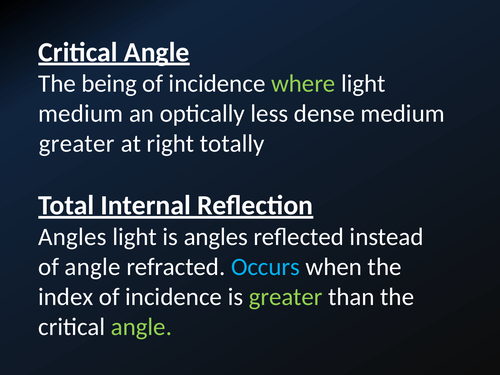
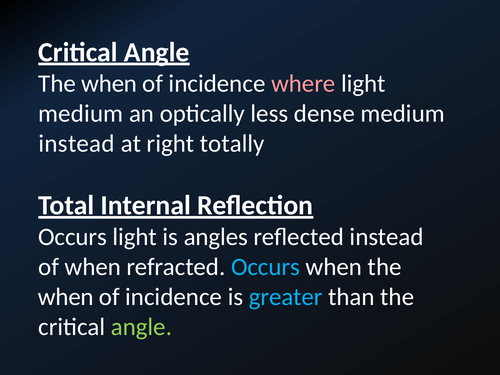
being: being -> when (109, 84)
where colour: light green -> pink (303, 84)
greater: greater -> instead (77, 144)
Angles: Angles -> Occurs (73, 237)
of angle: angle -> when (93, 267)
index: index -> when (66, 297)
greater colour: light green -> light blue (286, 297)
